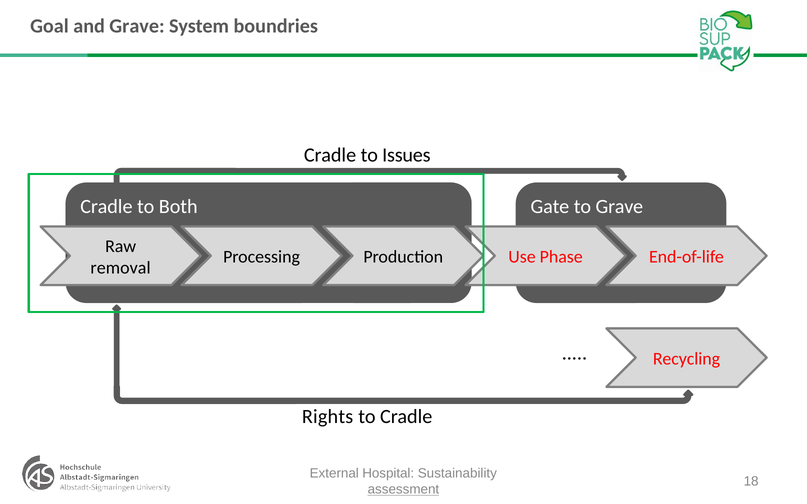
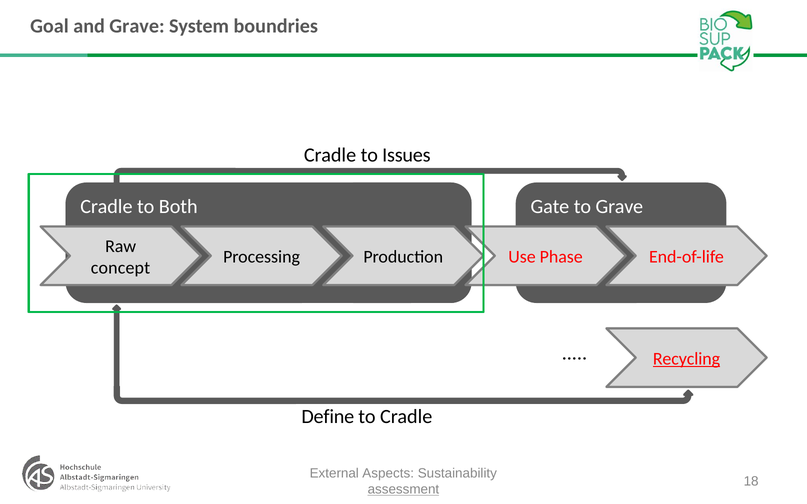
removal: removal -> concept (121, 268)
Recycling underline: none -> present (686, 359)
Rights: Rights -> Define (328, 417)
Hospital: Hospital -> Aspects (388, 474)
